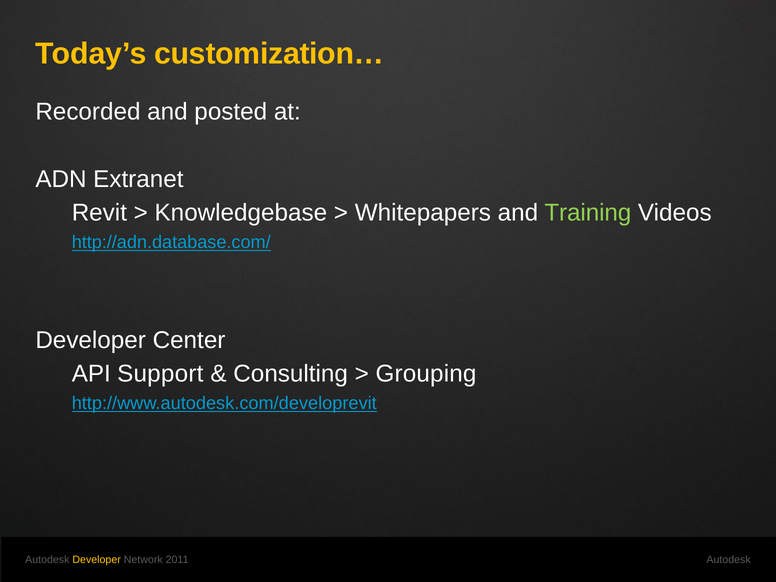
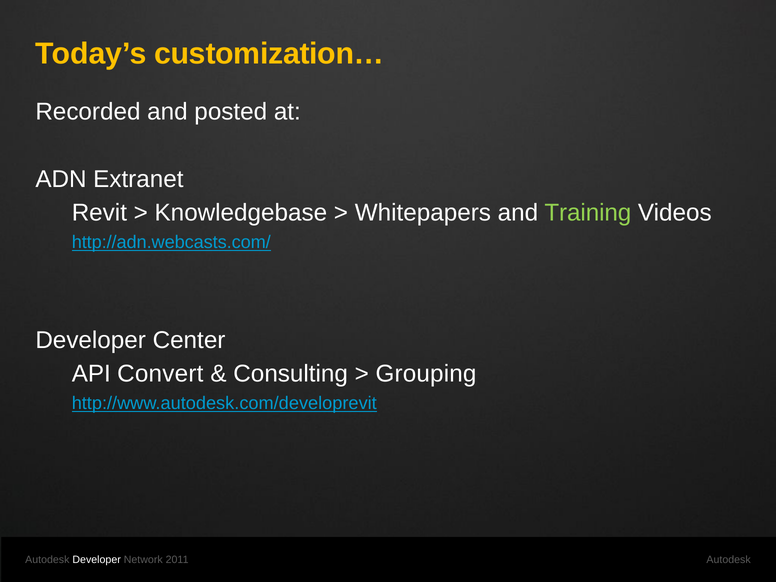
http://adn.database.com/: http://adn.database.com/ -> http://adn.webcasts.com/ (171, 242)
Support: Support -> Convert (160, 374)
Developer colour: yellow -> white (97, 560)
